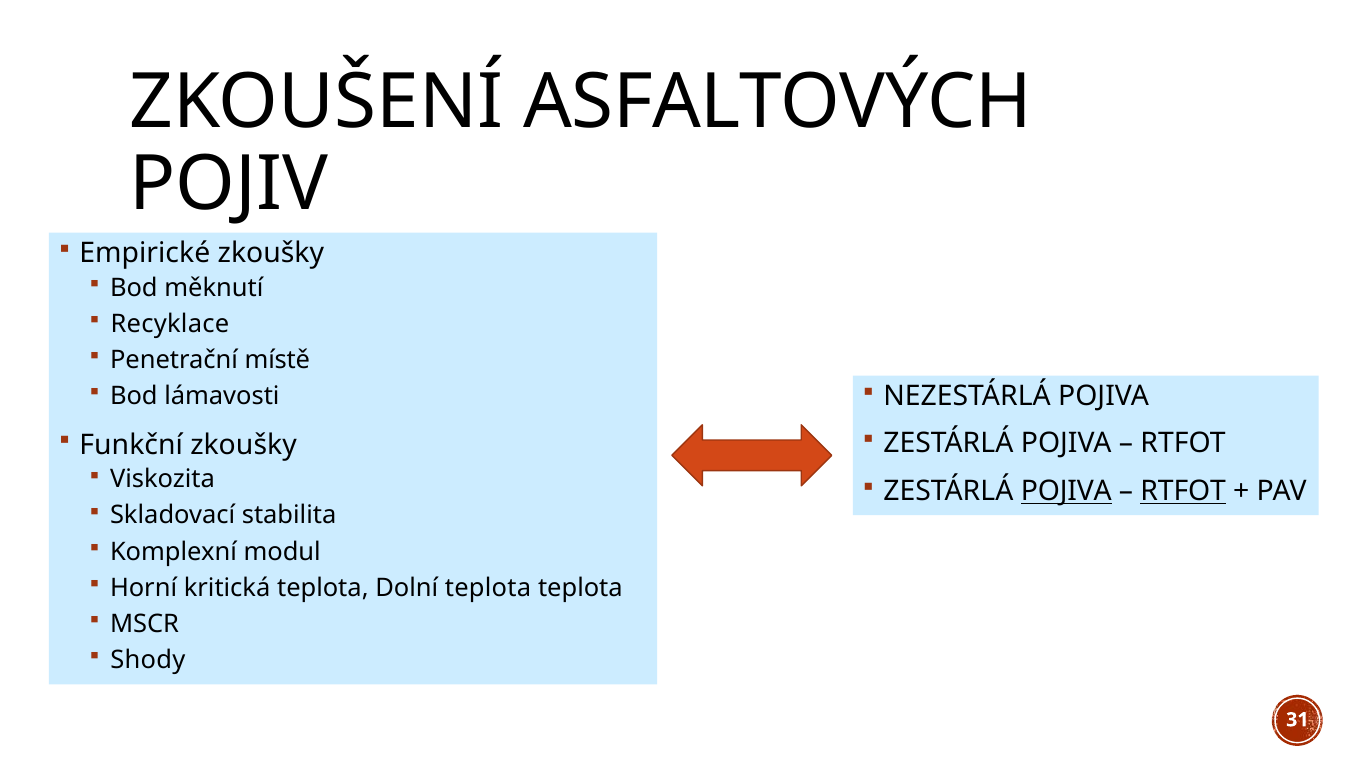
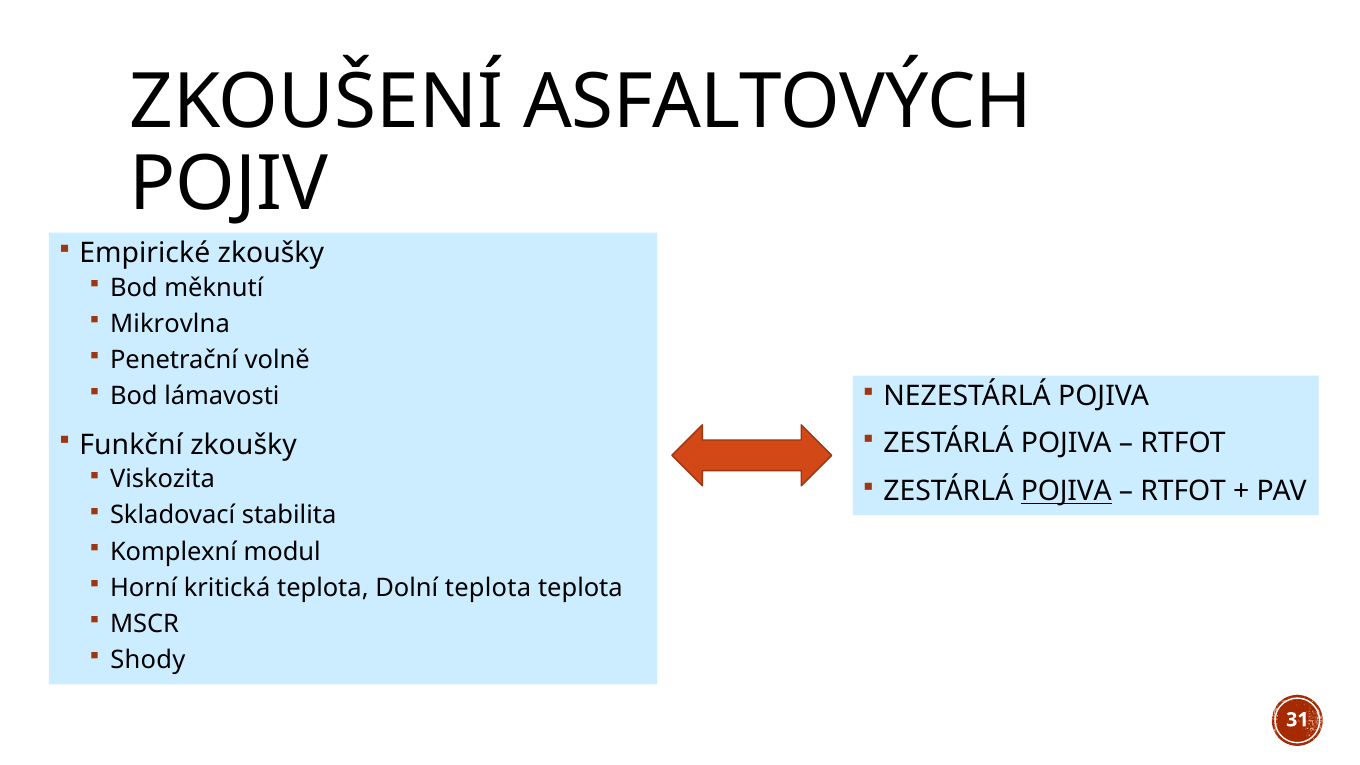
Recyklace: Recyklace -> Mikrovlna (170, 324)
místě: místě -> volně (277, 360)
RTFOT underline: present -> none (1183, 491)
